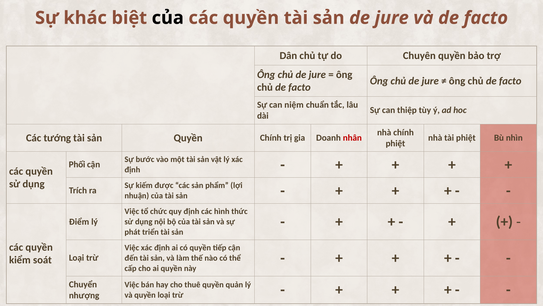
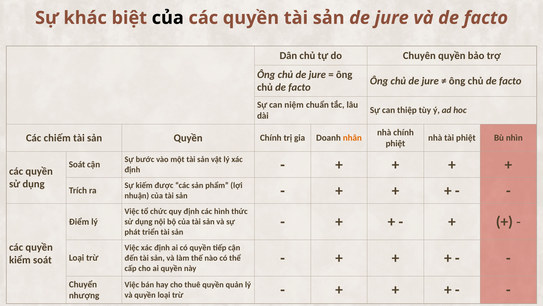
tướng: tướng -> chiếm (57, 138)
nhân colour: red -> orange (352, 138)
Phối: Phối -> Soát (77, 164)
